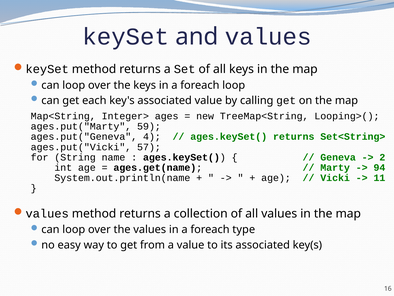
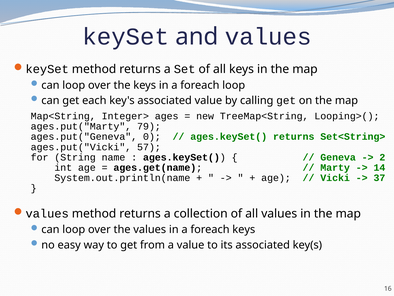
59: 59 -> 79 (149, 126)
4: 4 -> 0 (152, 137)
94: 94 -> 14 (379, 167)
11: 11 -> 37 (379, 177)
foreach type: type -> keys (244, 229)
